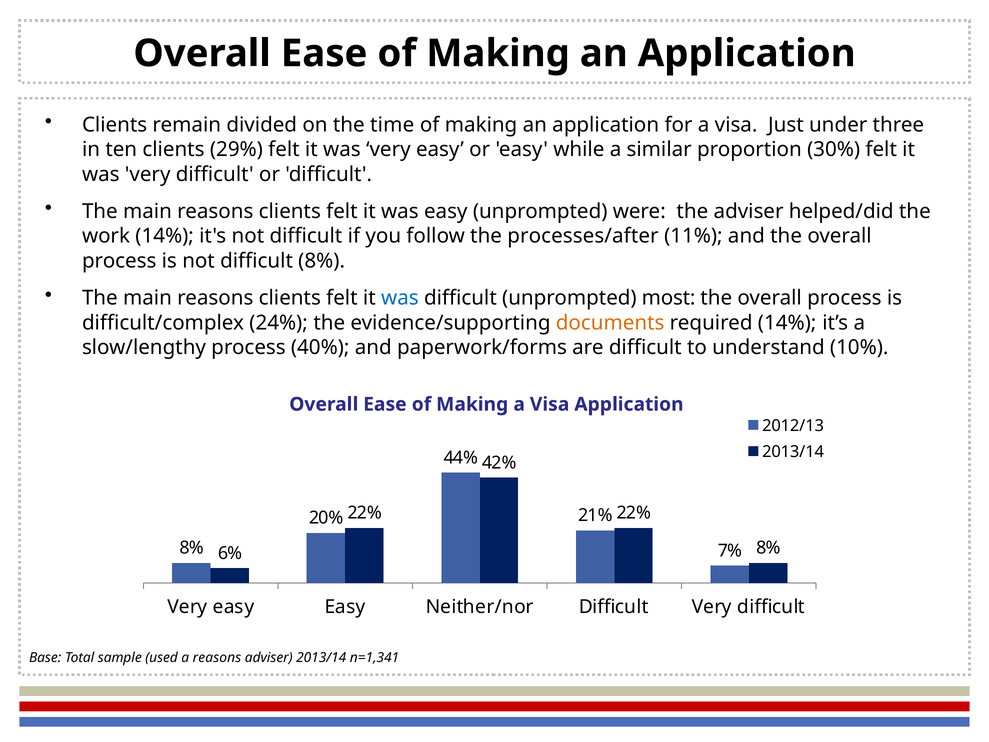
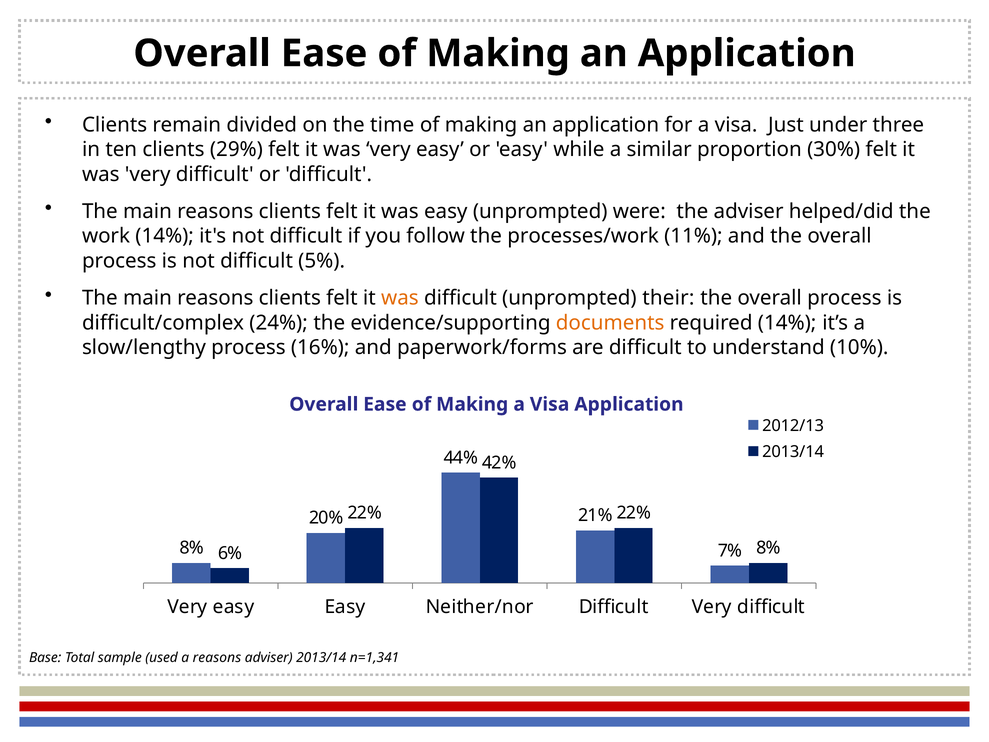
processes/after: processes/after -> processes/work (583, 236)
not difficult 8%: 8% -> 5% (322, 261)
was colour: blue -> orange (400, 298)
most: most -> their (668, 298)
40%: 40% -> 16% (320, 347)
